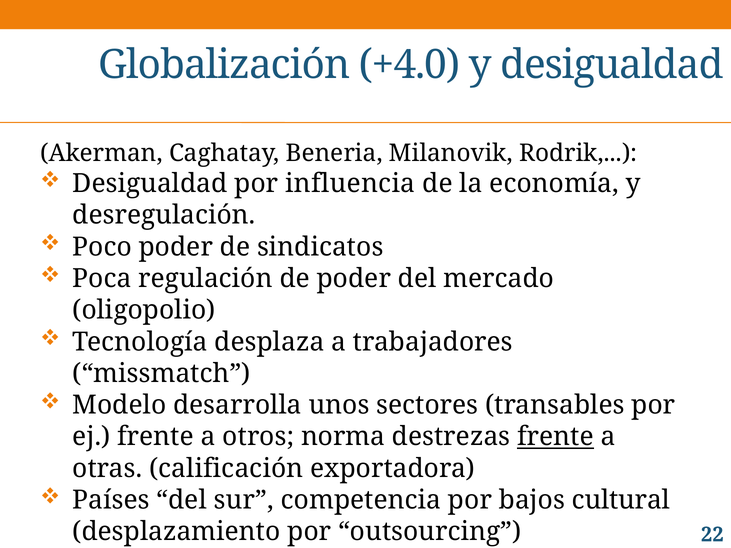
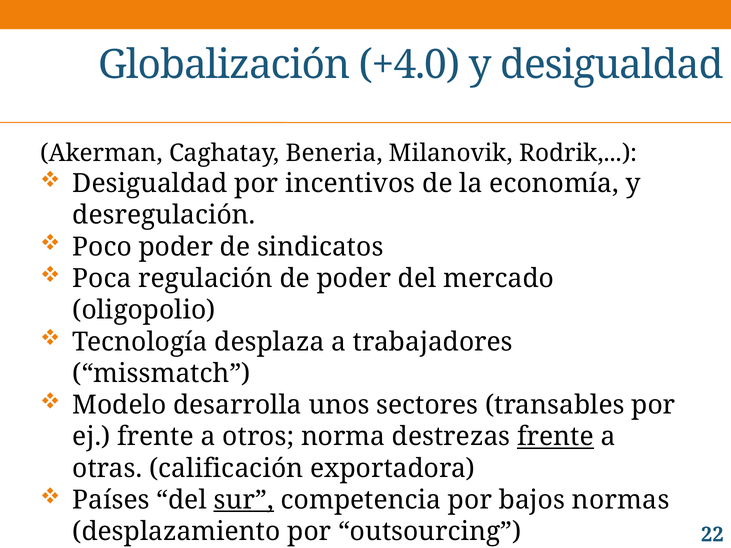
influencia: influencia -> incentivos (350, 184)
sur underline: none -> present (244, 500)
cultural: cultural -> normas (621, 500)
